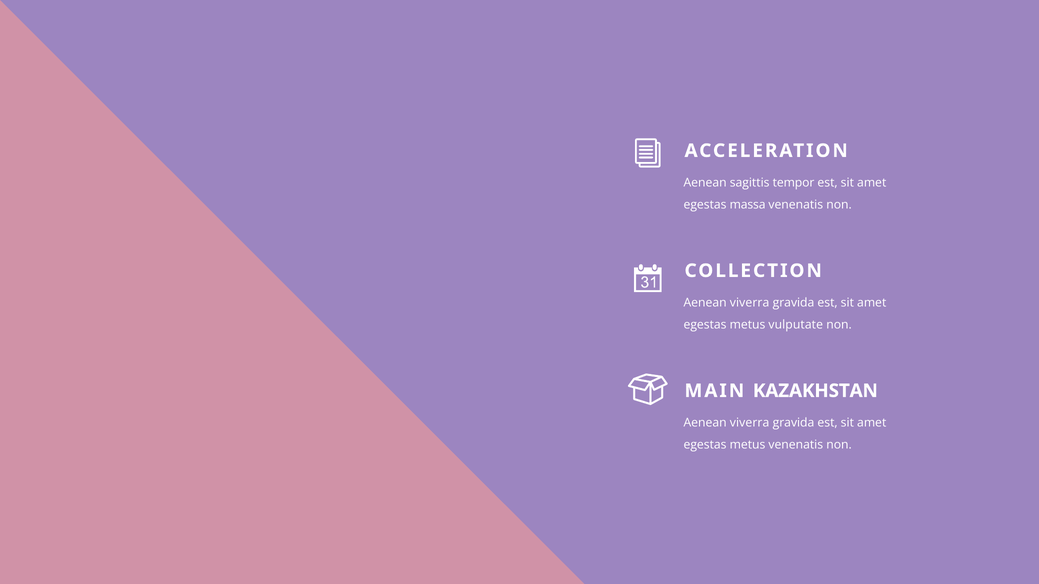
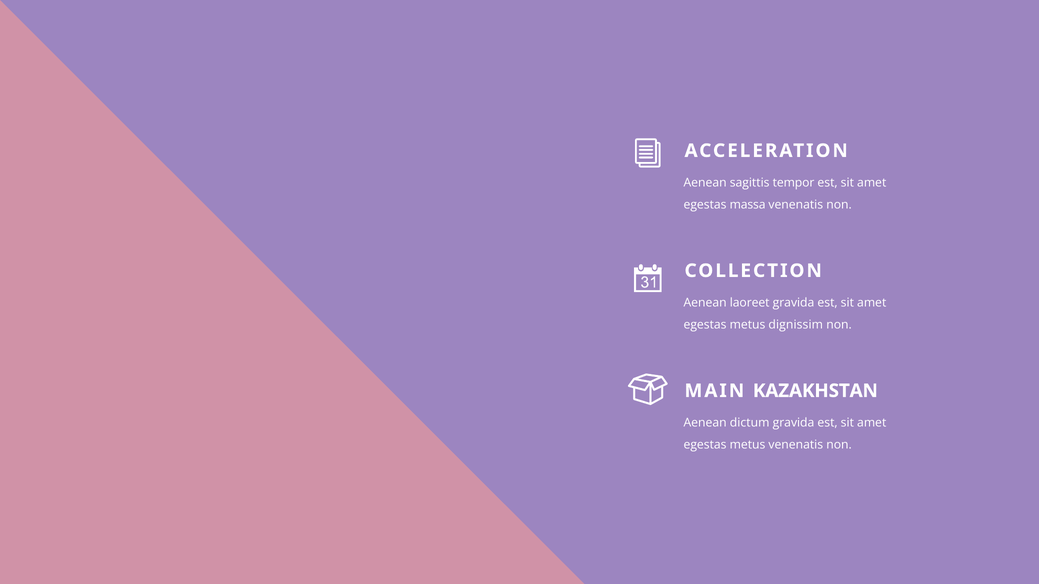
viverra: viverra -> laoreet (750, 303)
vulputate: vulputate -> dignissim (796, 325)
viverra: viverra -> dictum (750, 423)
